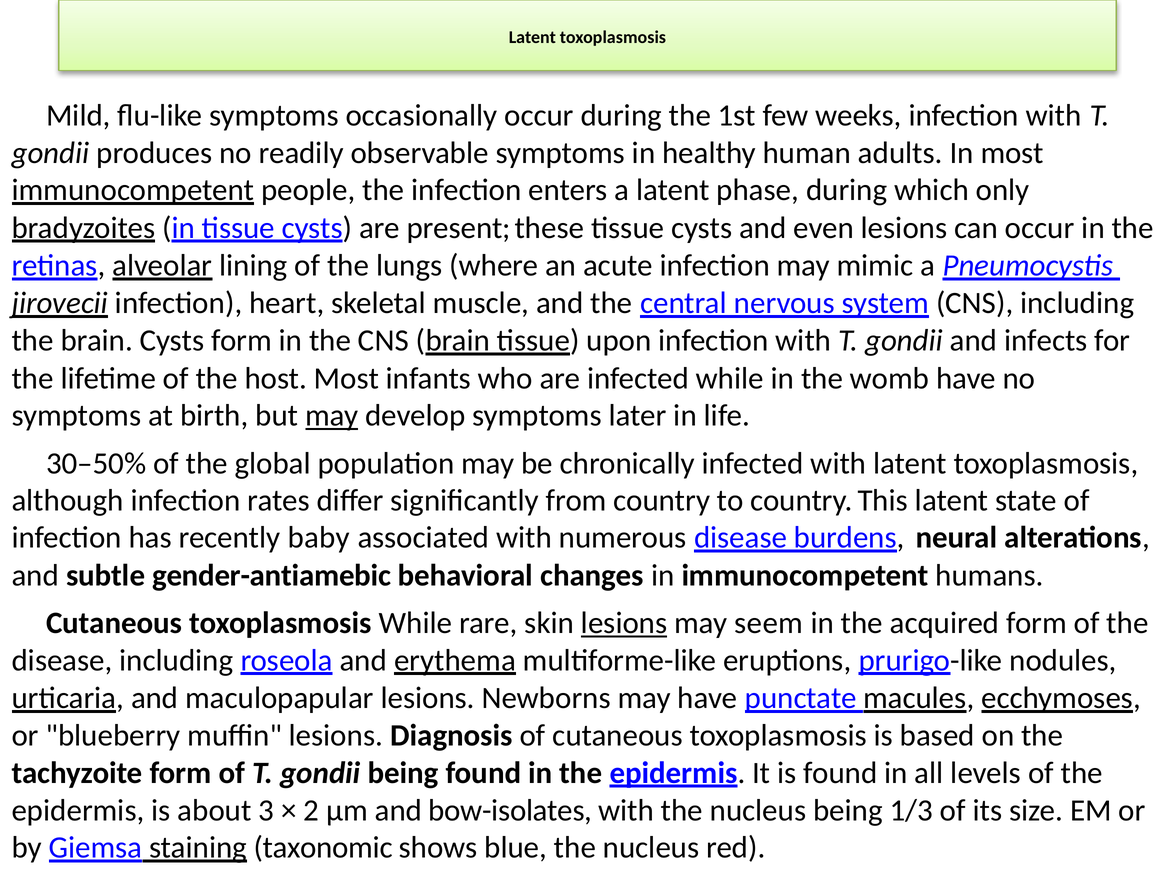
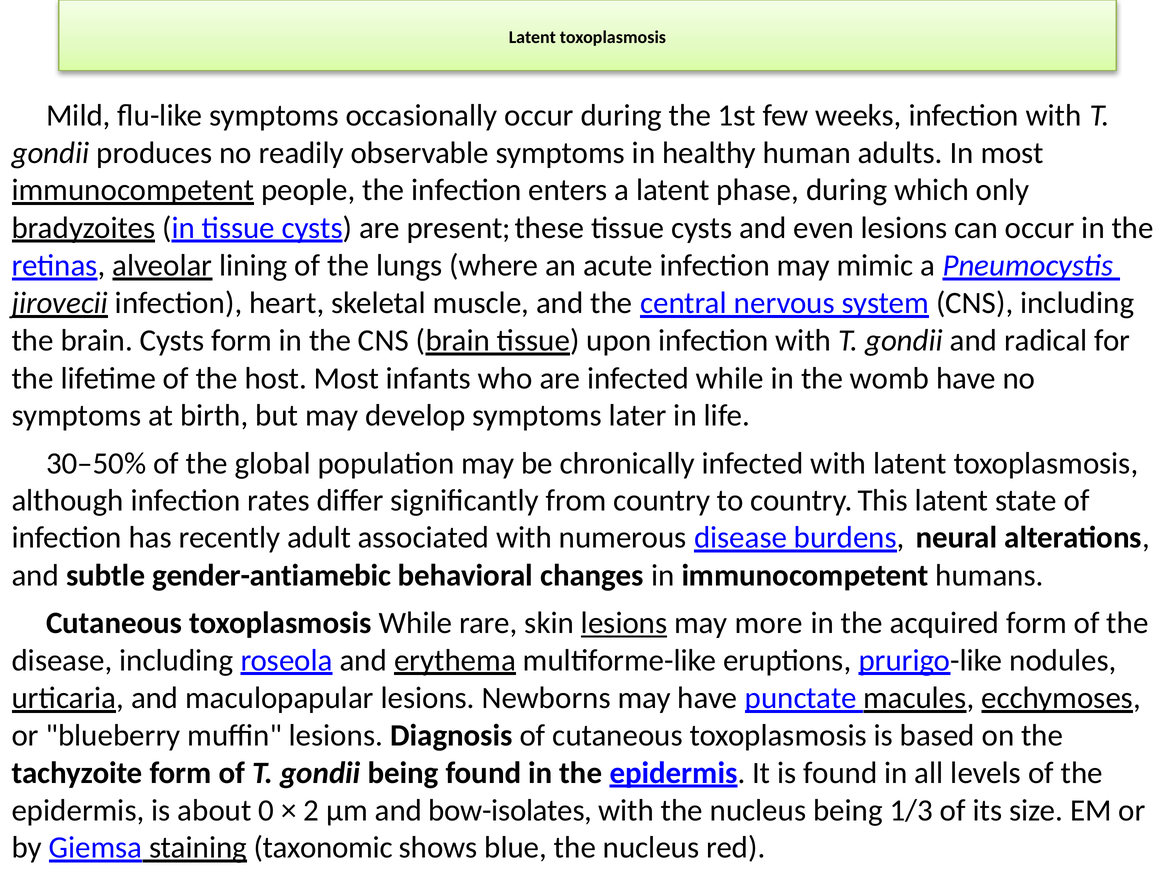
infects: infects -> radical (1046, 340)
may underline: present -> none (332, 415)
baby: baby -> adult (319, 537)
seem: seem -> more (769, 623)
3: 3 -> 0 (266, 810)
